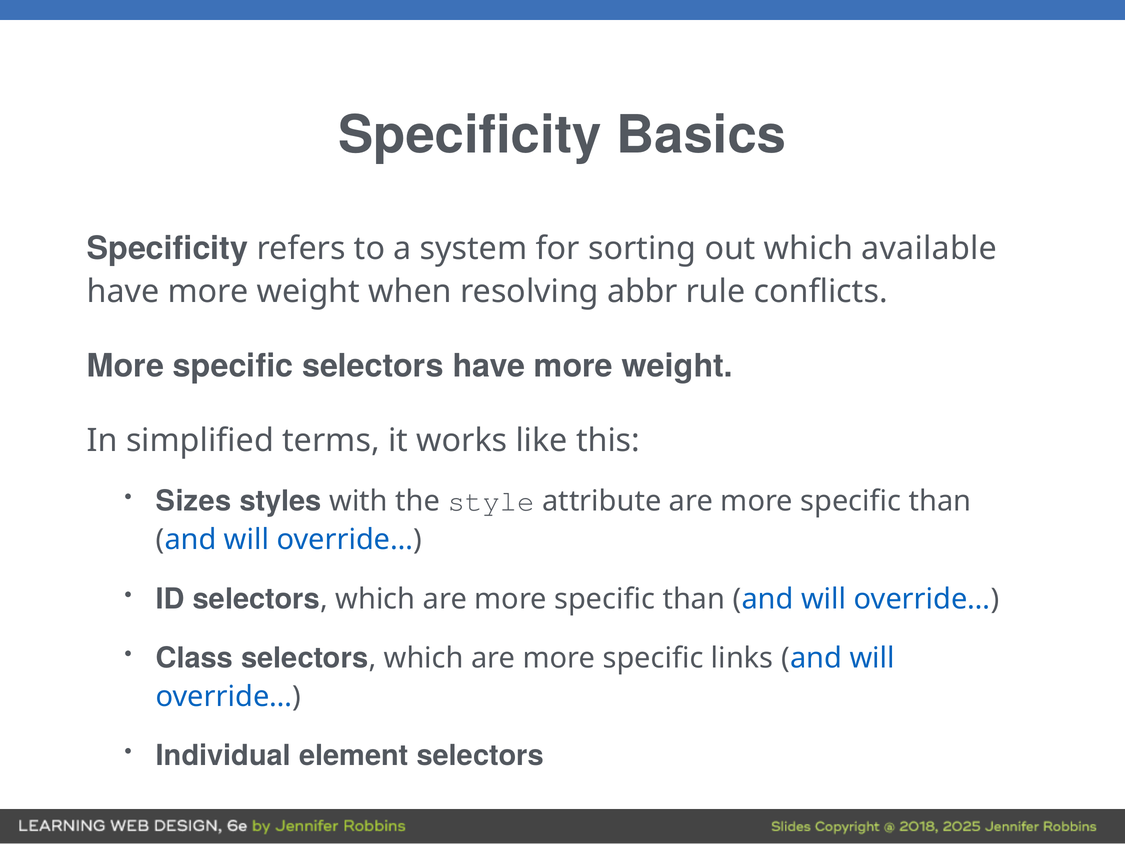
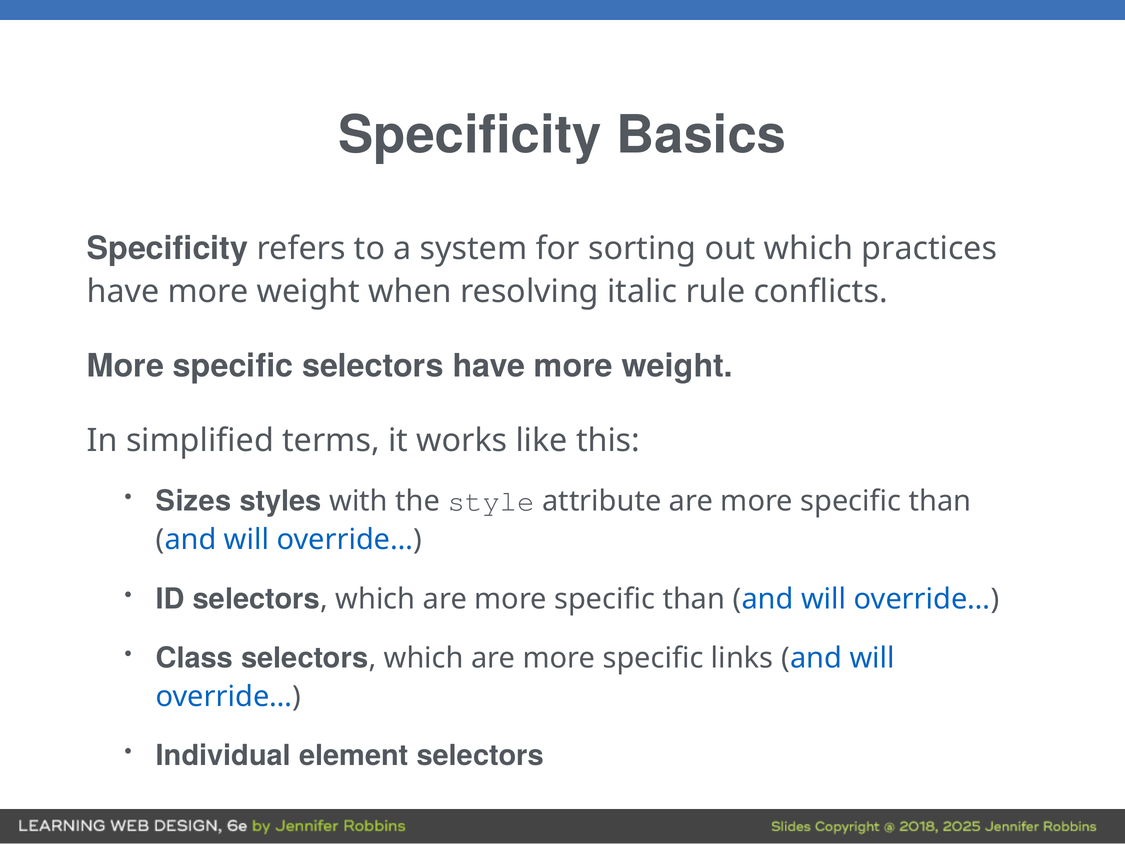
available: available -> practices (929, 249)
abbr: abbr -> italic (642, 291)
